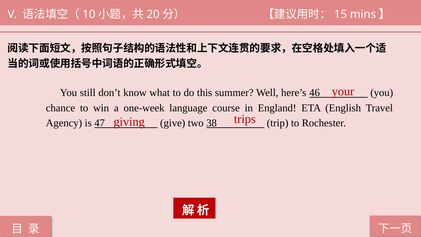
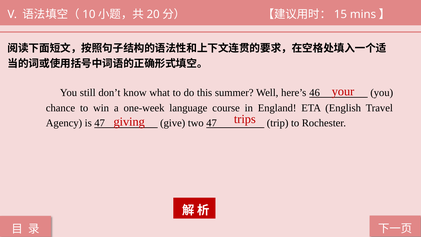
two 38: 38 -> 47 (212, 123)
